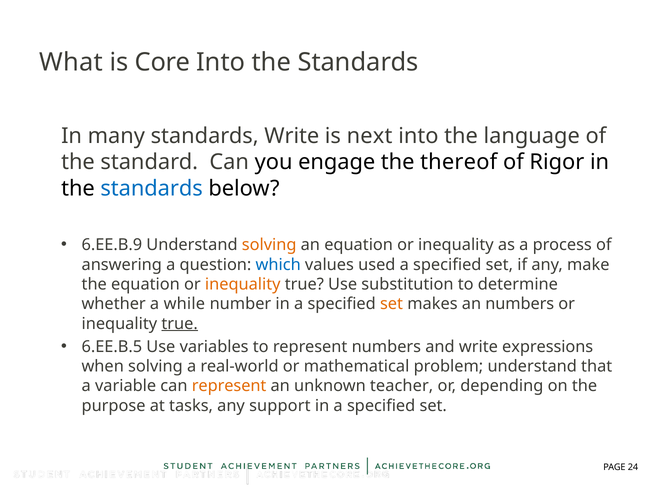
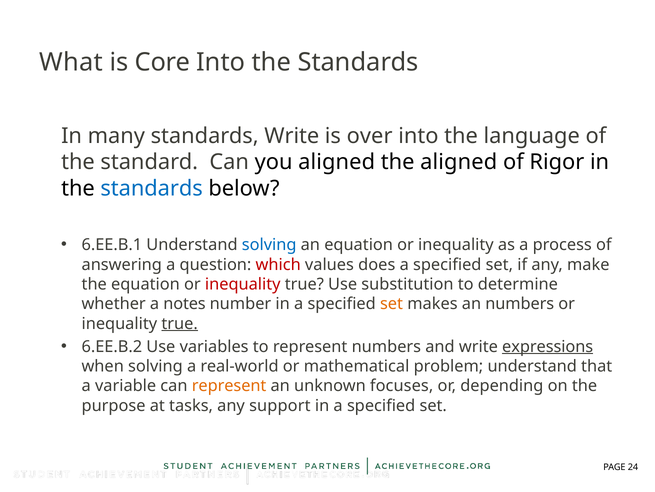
next: next -> over (370, 136)
you engage: engage -> aligned (337, 162)
the thereof: thereof -> aligned (459, 162)
6.EE.B.9: 6.EE.B.9 -> 6.EE.B.1 (112, 245)
solving colour: orange -> blue (269, 245)
which colour: blue -> red (278, 264)
used: used -> does (377, 264)
inequality colour: orange -> red (243, 284)
while: while -> notes (184, 304)
6.EE.B.5: 6.EE.B.5 -> 6.EE.B.2 (112, 346)
expressions underline: none -> present (548, 346)
teacher: teacher -> focuses (402, 385)
